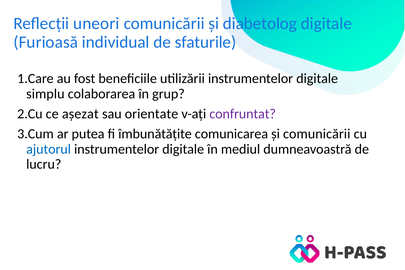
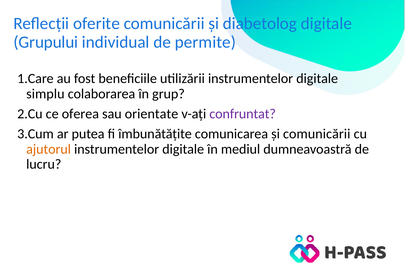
uneori: uneori -> oferite (96, 24)
Furioasă: Furioasă -> Grupului (46, 42)
sfaturile: sfaturile -> permite (205, 42)
așezat: așezat -> oferea (80, 114)
ajutorul colour: blue -> orange (49, 149)
